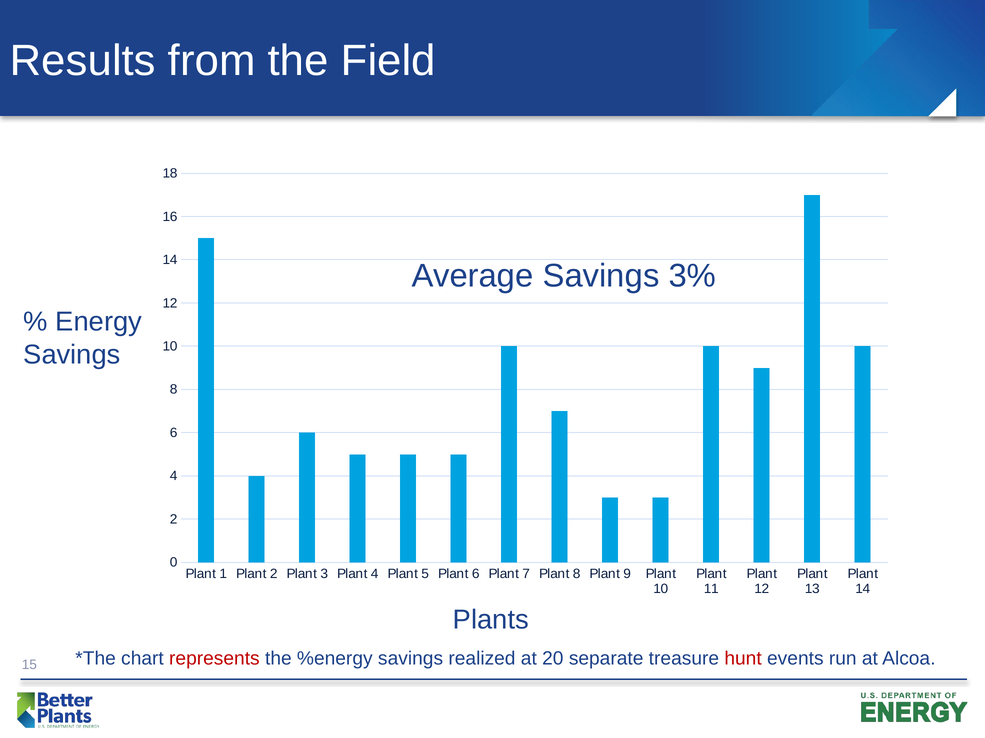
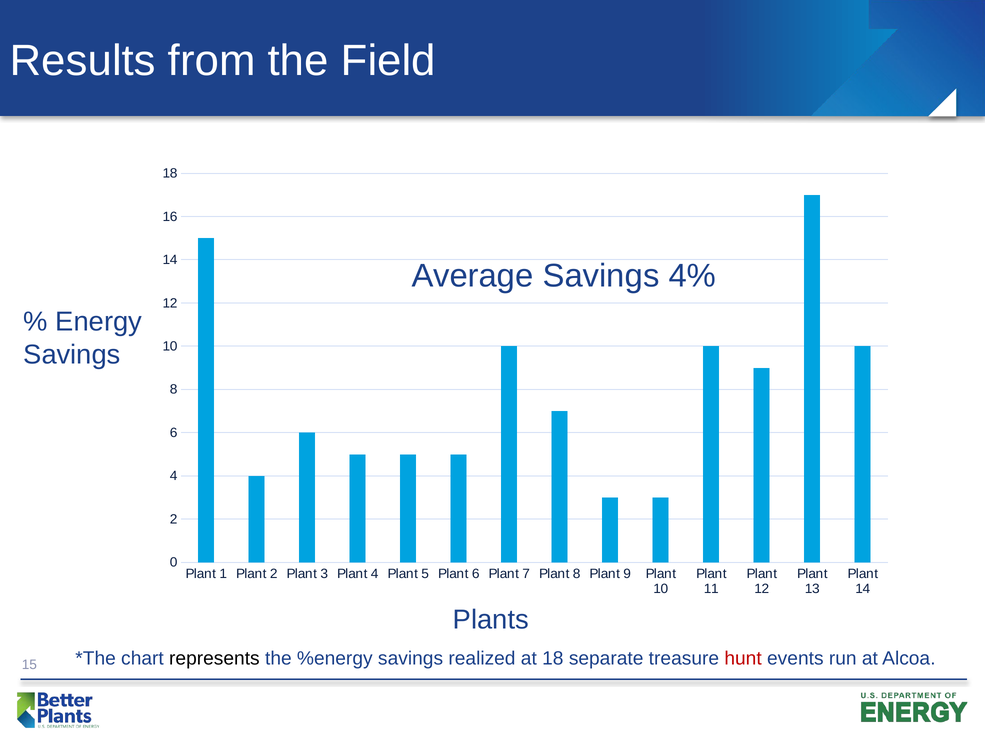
3%: 3% -> 4% (692, 276)
represents colour: red -> black (214, 659)
at 20: 20 -> 18 (553, 659)
